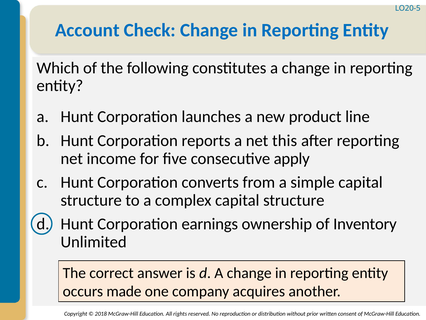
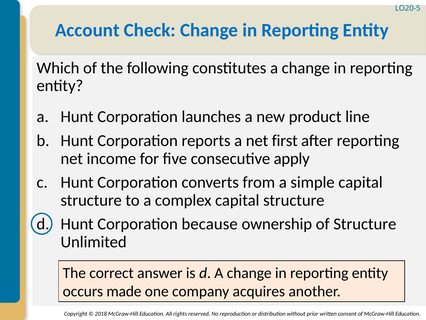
this: this -> first (285, 140)
earnings: earnings -> because (210, 224)
of Inventory: Inventory -> Structure (365, 224)
